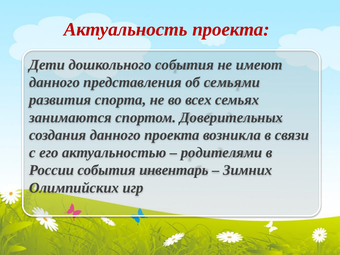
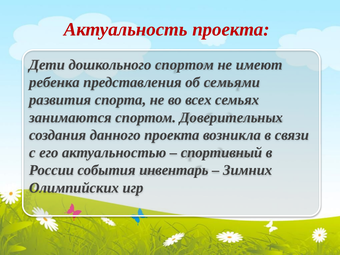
дошкольного события: события -> спортом (184, 65)
данного: данного -> ребенка (54, 82)
родителями: родителями -> спортивный (222, 153)
